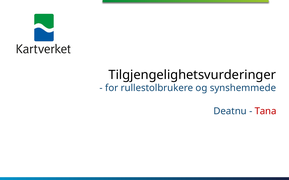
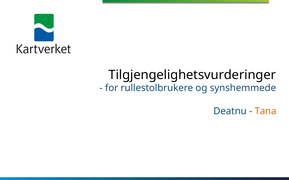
Tana colour: red -> orange (266, 111)
